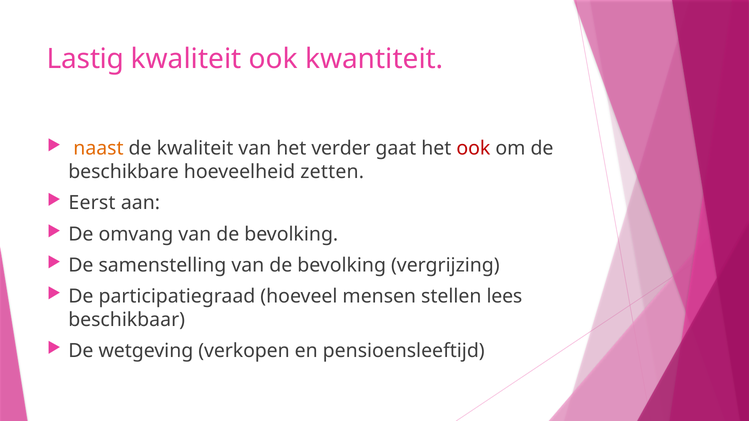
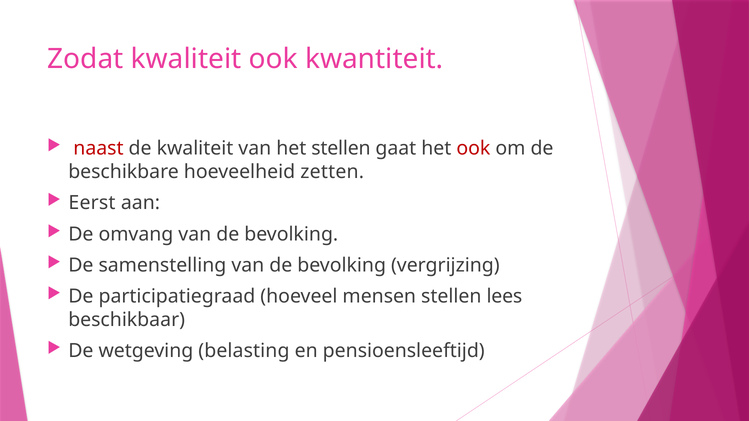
Lastig: Lastig -> Zodat (85, 59)
naast colour: orange -> red (98, 149)
het verder: verder -> stellen (341, 149)
verkopen: verkopen -> belasting (244, 351)
